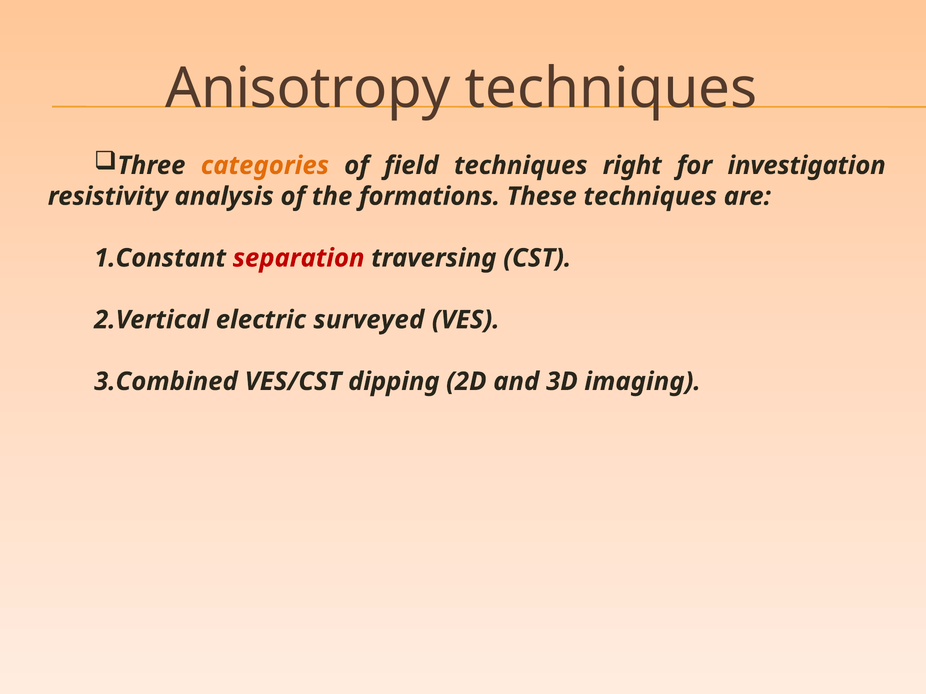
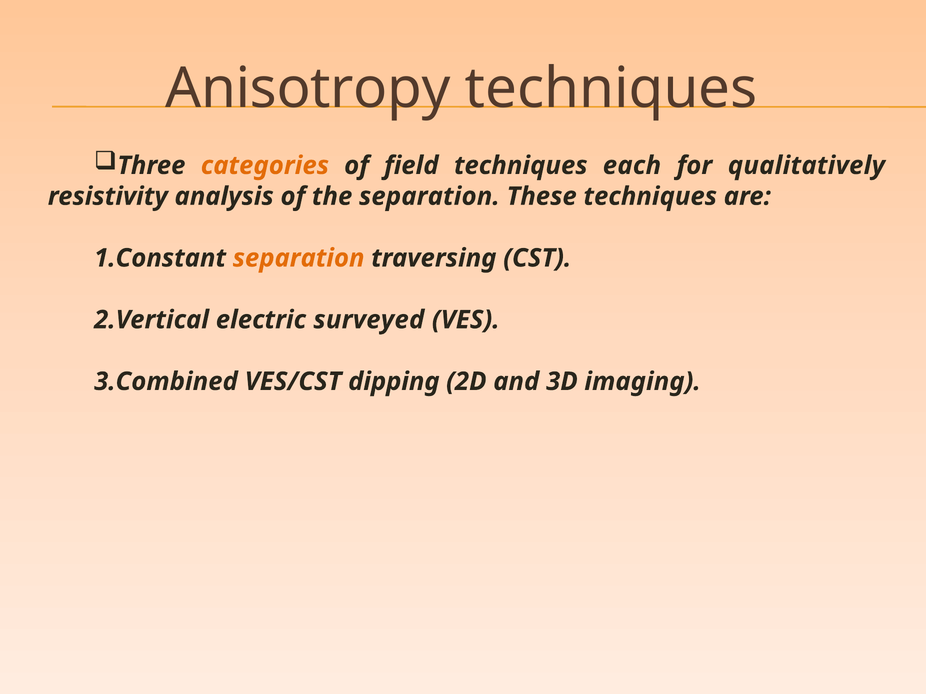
right: right -> each (632, 166)
investigation: investigation -> qualitatively (806, 166)
the formations: formations -> separation (429, 197)
separation colour: red -> orange (299, 258)
